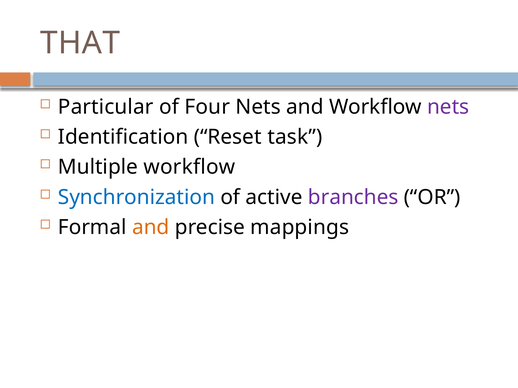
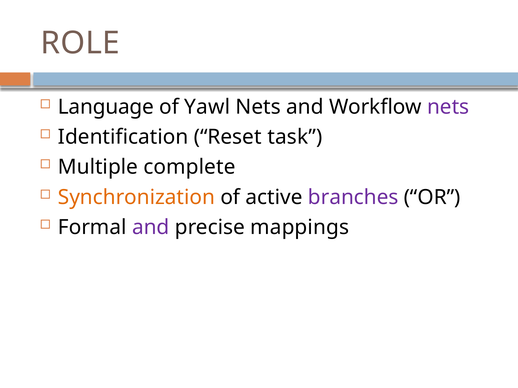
THAT: THAT -> ROLE (80, 43)
Particular: Particular -> Language (106, 107)
Four: Four -> Yawl (207, 107)
Multiple workflow: workflow -> complete (189, 167)
Synchronization colour: blue -> orange (136, 197)
and colour: orange -> purple (151, 228)
